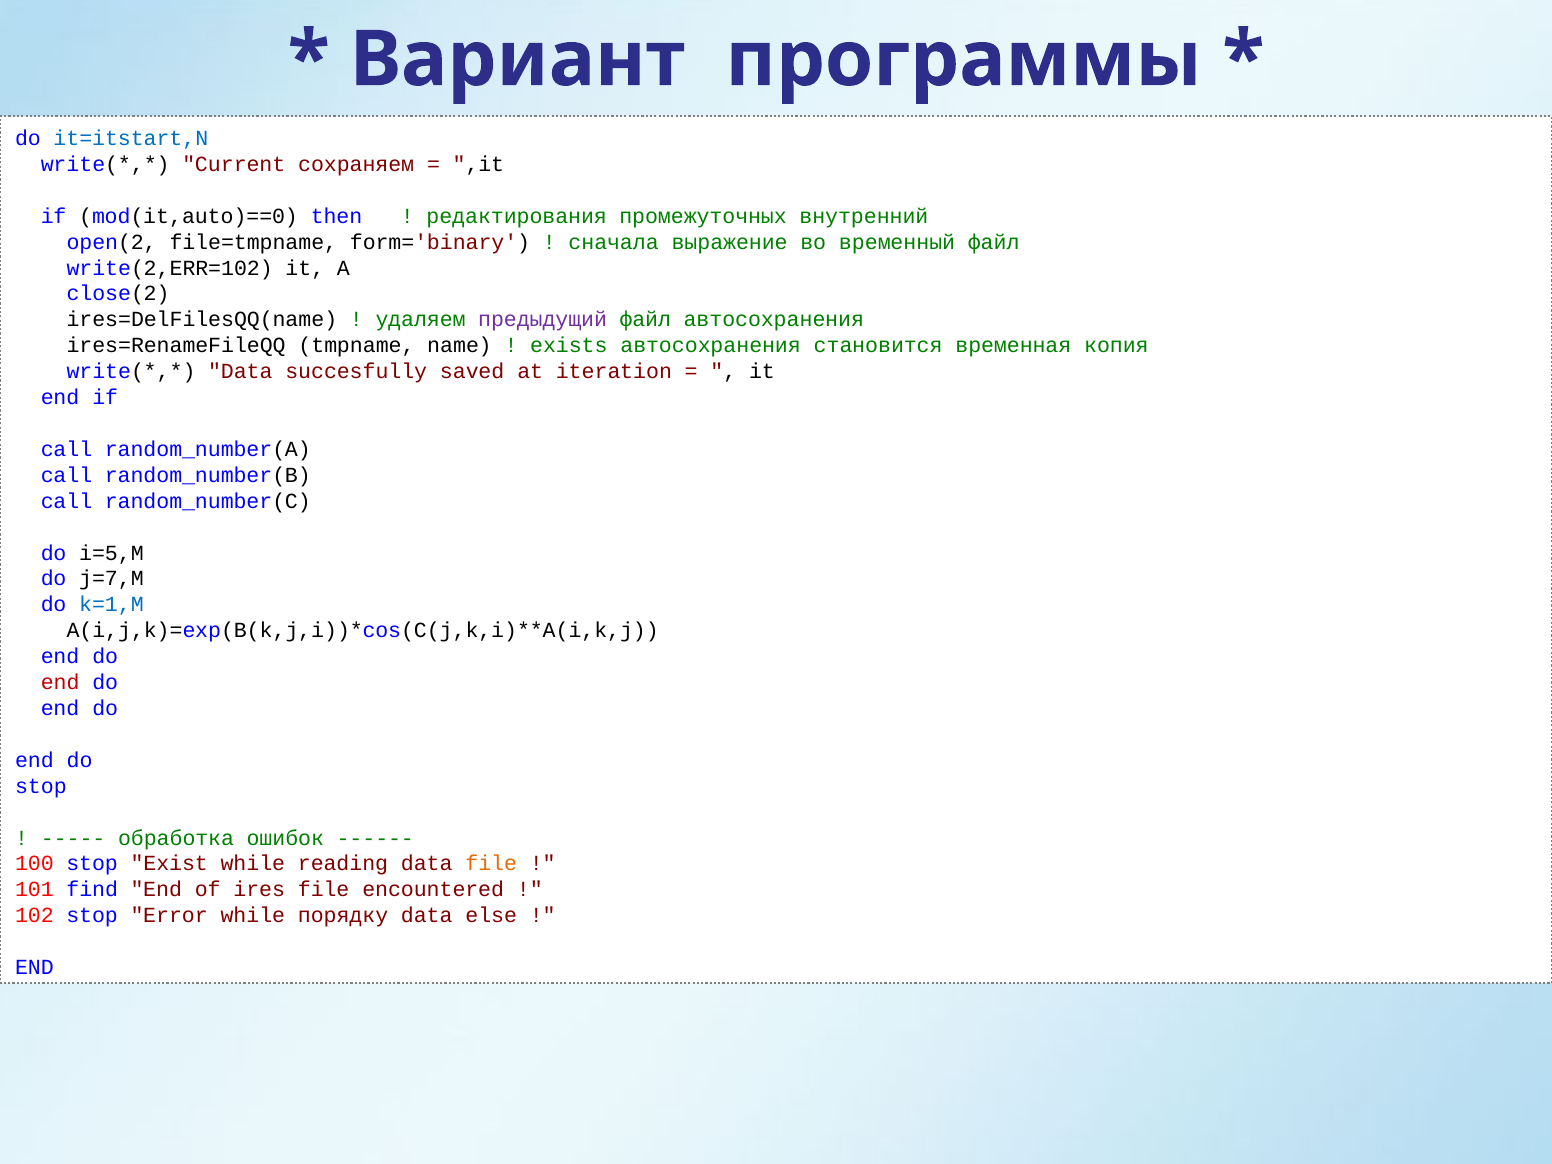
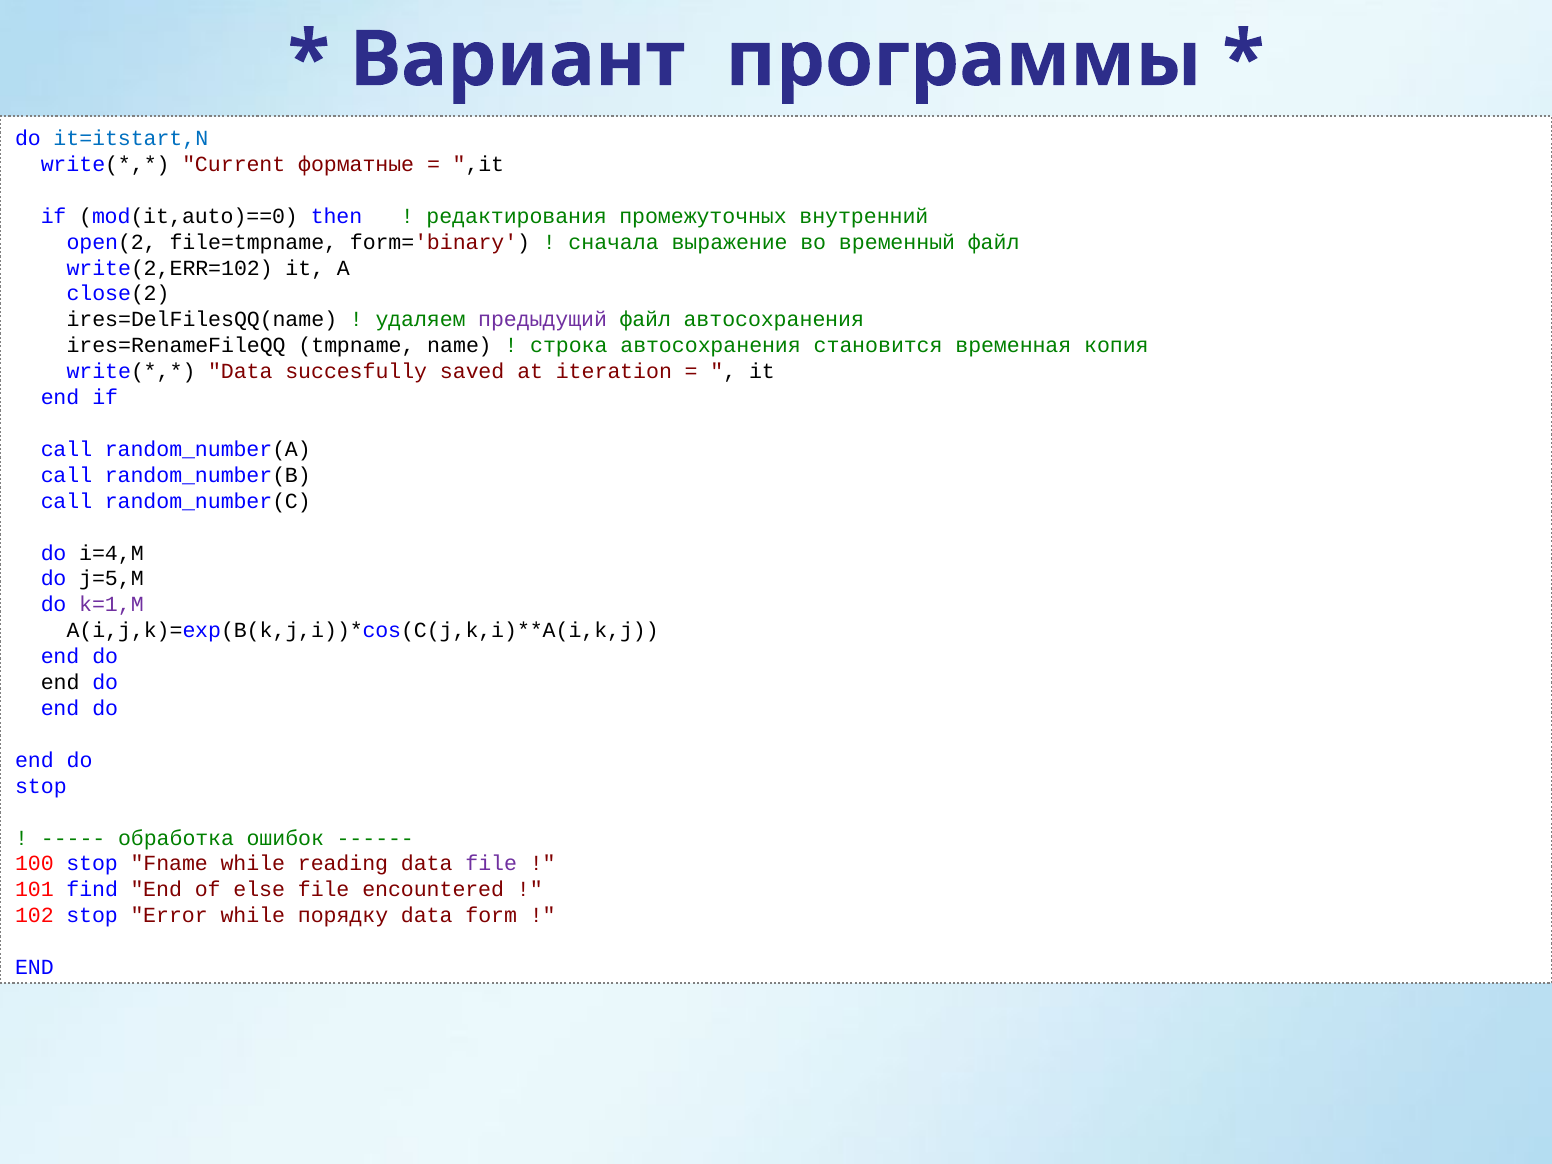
сохраняем: сохраняем -> форматные (356, 164)
exists: exists -> строка (569, 346)
i=5,M: i=5,M -> i=4,M (111, 553)
j=7,M: j=7,M -> j=5,M (111, 579)
k=1,M colour: blue -> purple (111, 605)
end colour: red -> black (60, 682)
Exist: Exist -> Fname (169, 864)
file colour: orange -> purple (491, 864)
ires: ires -> else (259, 890)
else: else -> form (491, 916)
